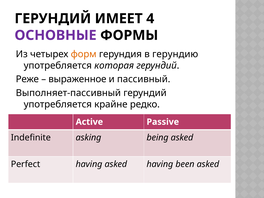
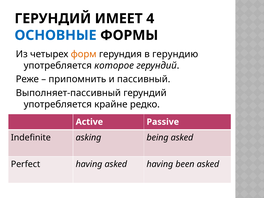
ОСНОВНЫЕ colour: purple -> blue (56, 35)
которая: которая -> которое (114, 66)
выраженное: выраженное -> припомнить (77, 79)
